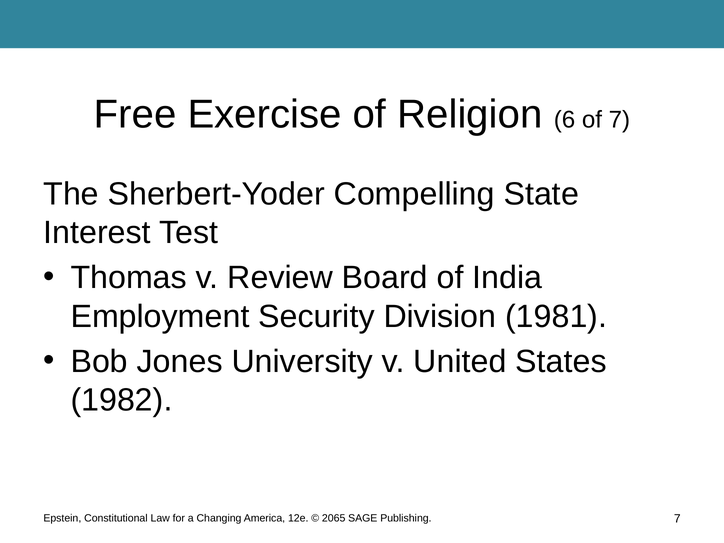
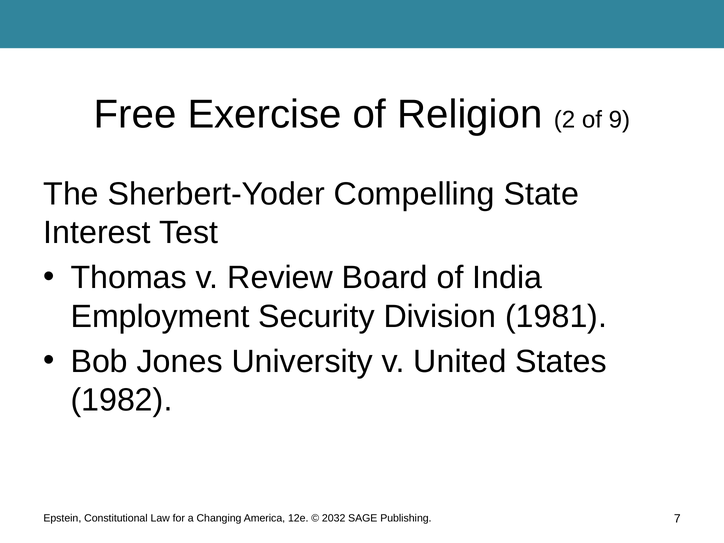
6: 6 -> 2 (564, 120)
of 7: 7 -> 9 (619, 120)
2065: 2065 -> 2032 (334, 518)
